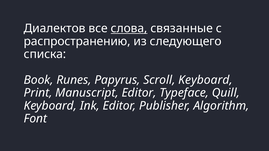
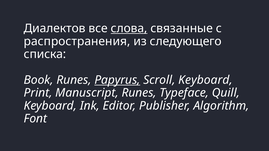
распространению: распространению -> распространения (77, 41)
Papyrus underline: none -> present (117, 80)
Manuscript Editor: Editor -> Runes (139, 93)
